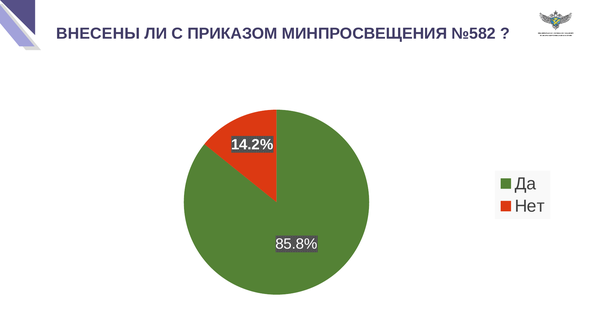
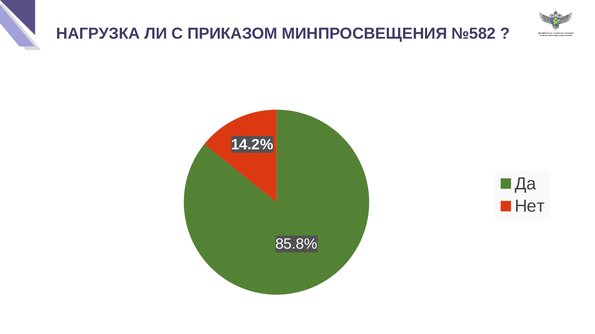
ВНЕСЕНЫ: ВНЕСЕНЫ -> НАГРУЗКА (98, 34)
